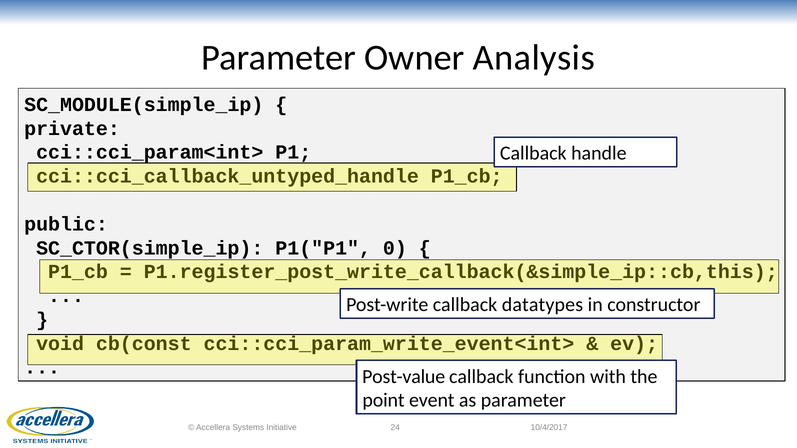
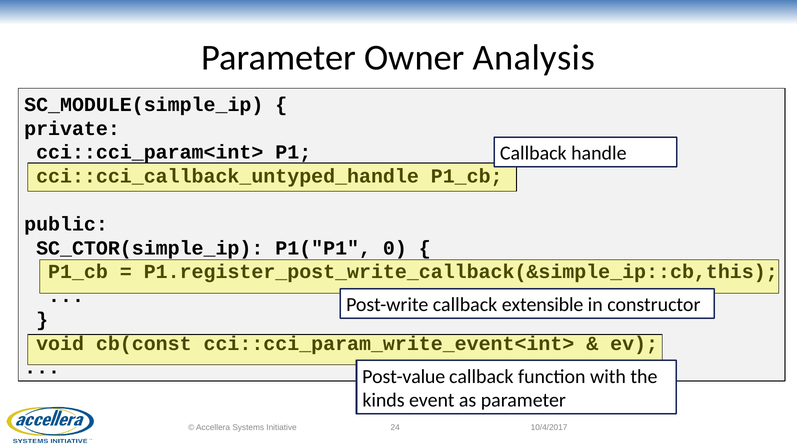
datatypes: datatypes -> extensible (543, 305)
point: point -> kinds (383, 401)
